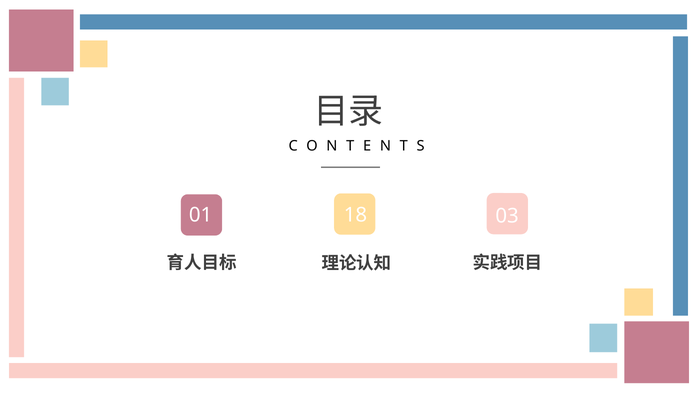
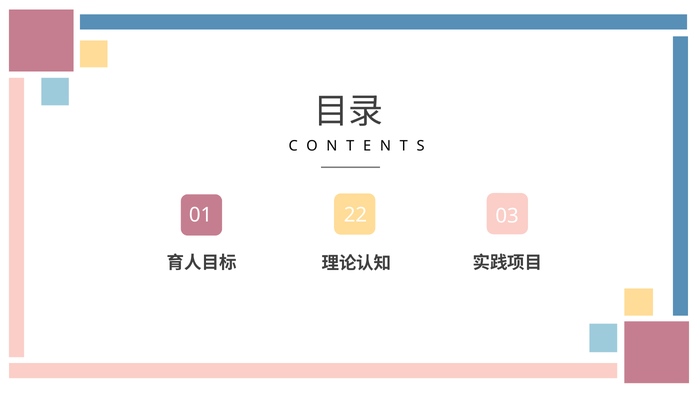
18: 18 -> 22 (355, 215)
